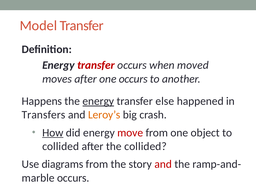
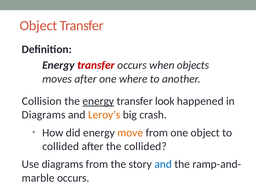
Model: Model -> Object (38, 26)
moved: moved -> objects (193, 65)
one occurs: occurs -> where (133, 79)
Happens: Happens -> Collision (42, 101)
else: else -> look (165, 101)
Transfers: Transfers -> Diagrams (44, 115)
How underline: present -> none (53, 133)
move colour: red -> orange (130, 133)
and colour: red -> blue (163, 164)
